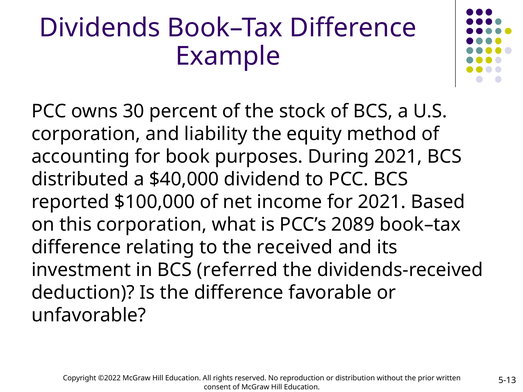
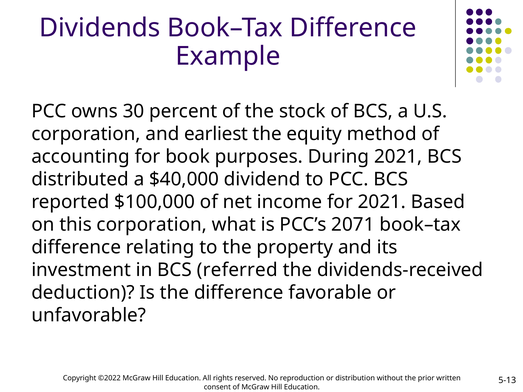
liability: liability -> earliest (216, 134)
2089: 2089 -> 2071 (353, 225)
received: received -> property (295, 247)
